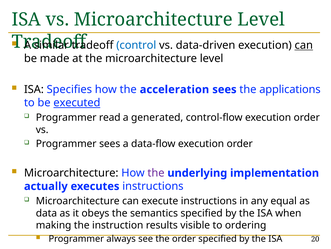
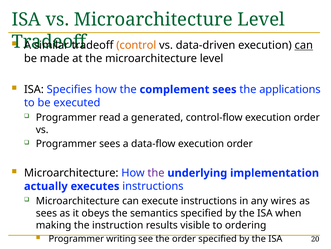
control colour: blue -> orange (136, 45)
acceleration: acceleration -> complement (174, 89)
executed underline: present -> none (77, 102)
equal: equal -> wires (284, 200)
data: data -> sees (46, 213)
always: always -> writing (121, 238)
